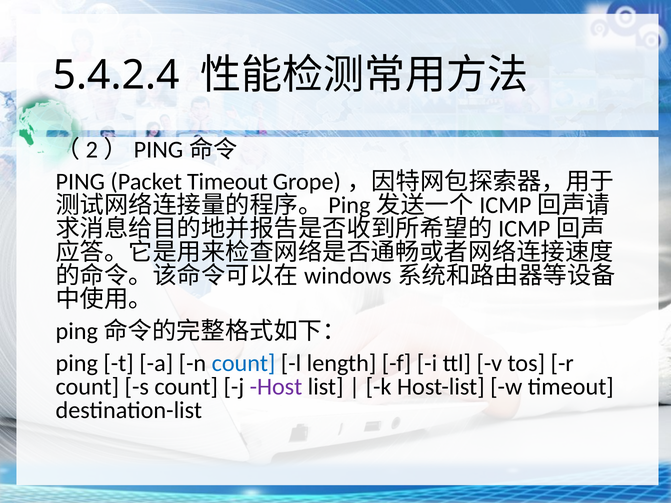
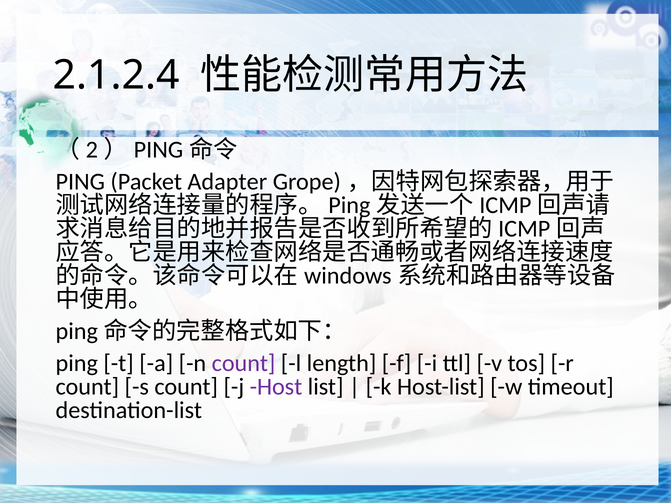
5.4.2.4: 5.4.2.4 -> 2.1.2.4 (116, 75)
Packet Timeout: Timeout -> Adapter (227, 182)
count colour: blue -> purple (244, 363)
